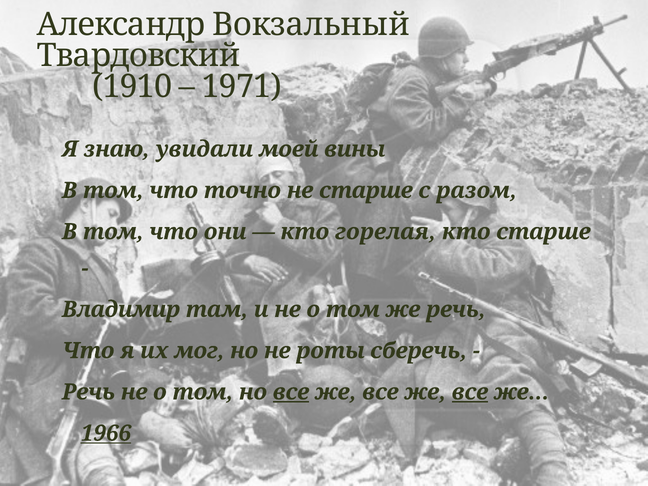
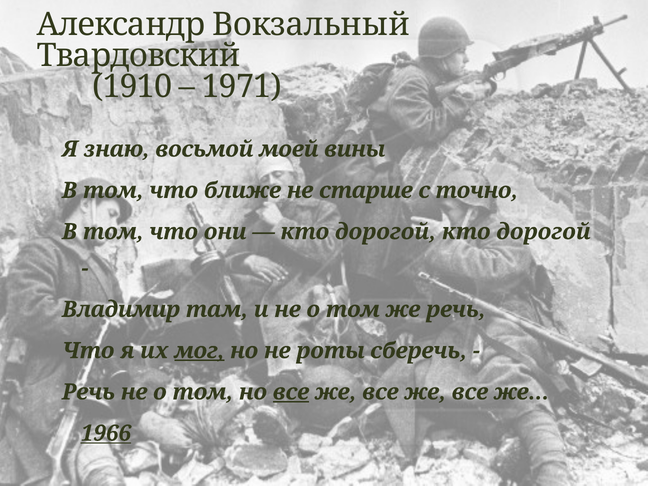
увидали: увидали -> восьмой (204, 149)
точно: точно -> ближе (242, 190)
разом: разом -> точно (477, 190)
горелая: горелая -> дорогой (386, 232)
старше: старше -> дорогой (543, 232)
мог underline: none -> present (199, 351)
все underline: present -> none (470, 392)
